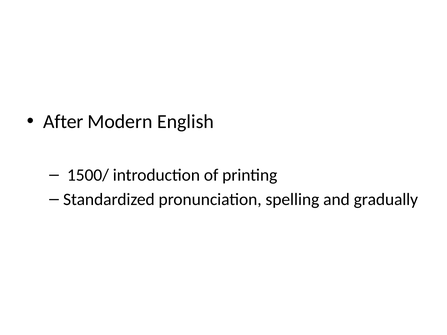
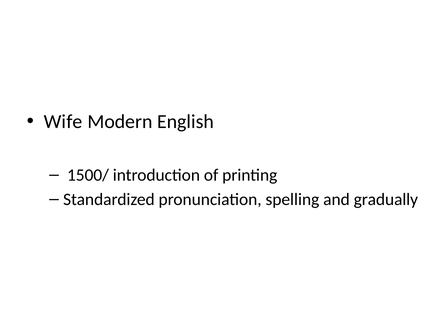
After: After -> Wife (63, 122)
